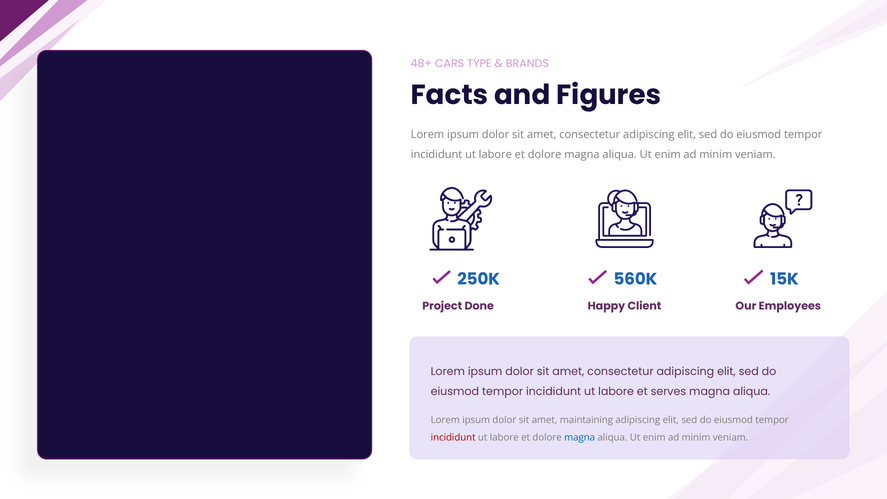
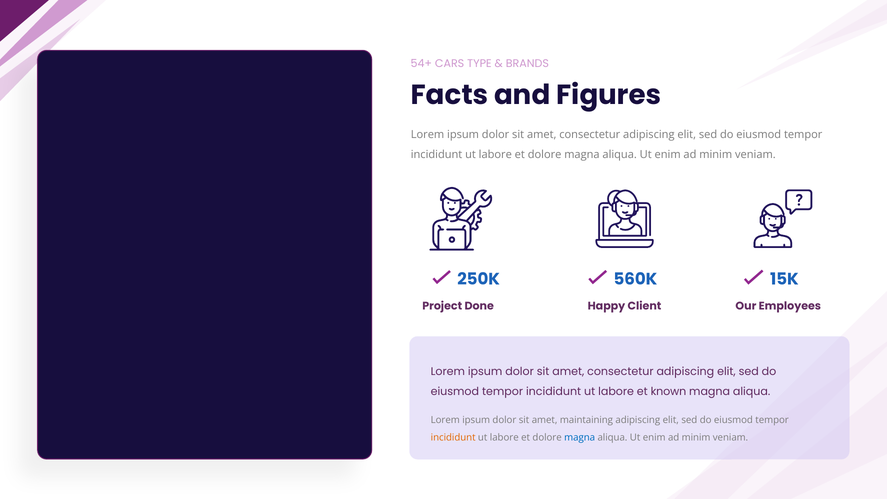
48+: 48+ -> 54+ (421, 63)
serves: serves -> known (668, 392)
incididunt colour: red -> orange (453, 438)
